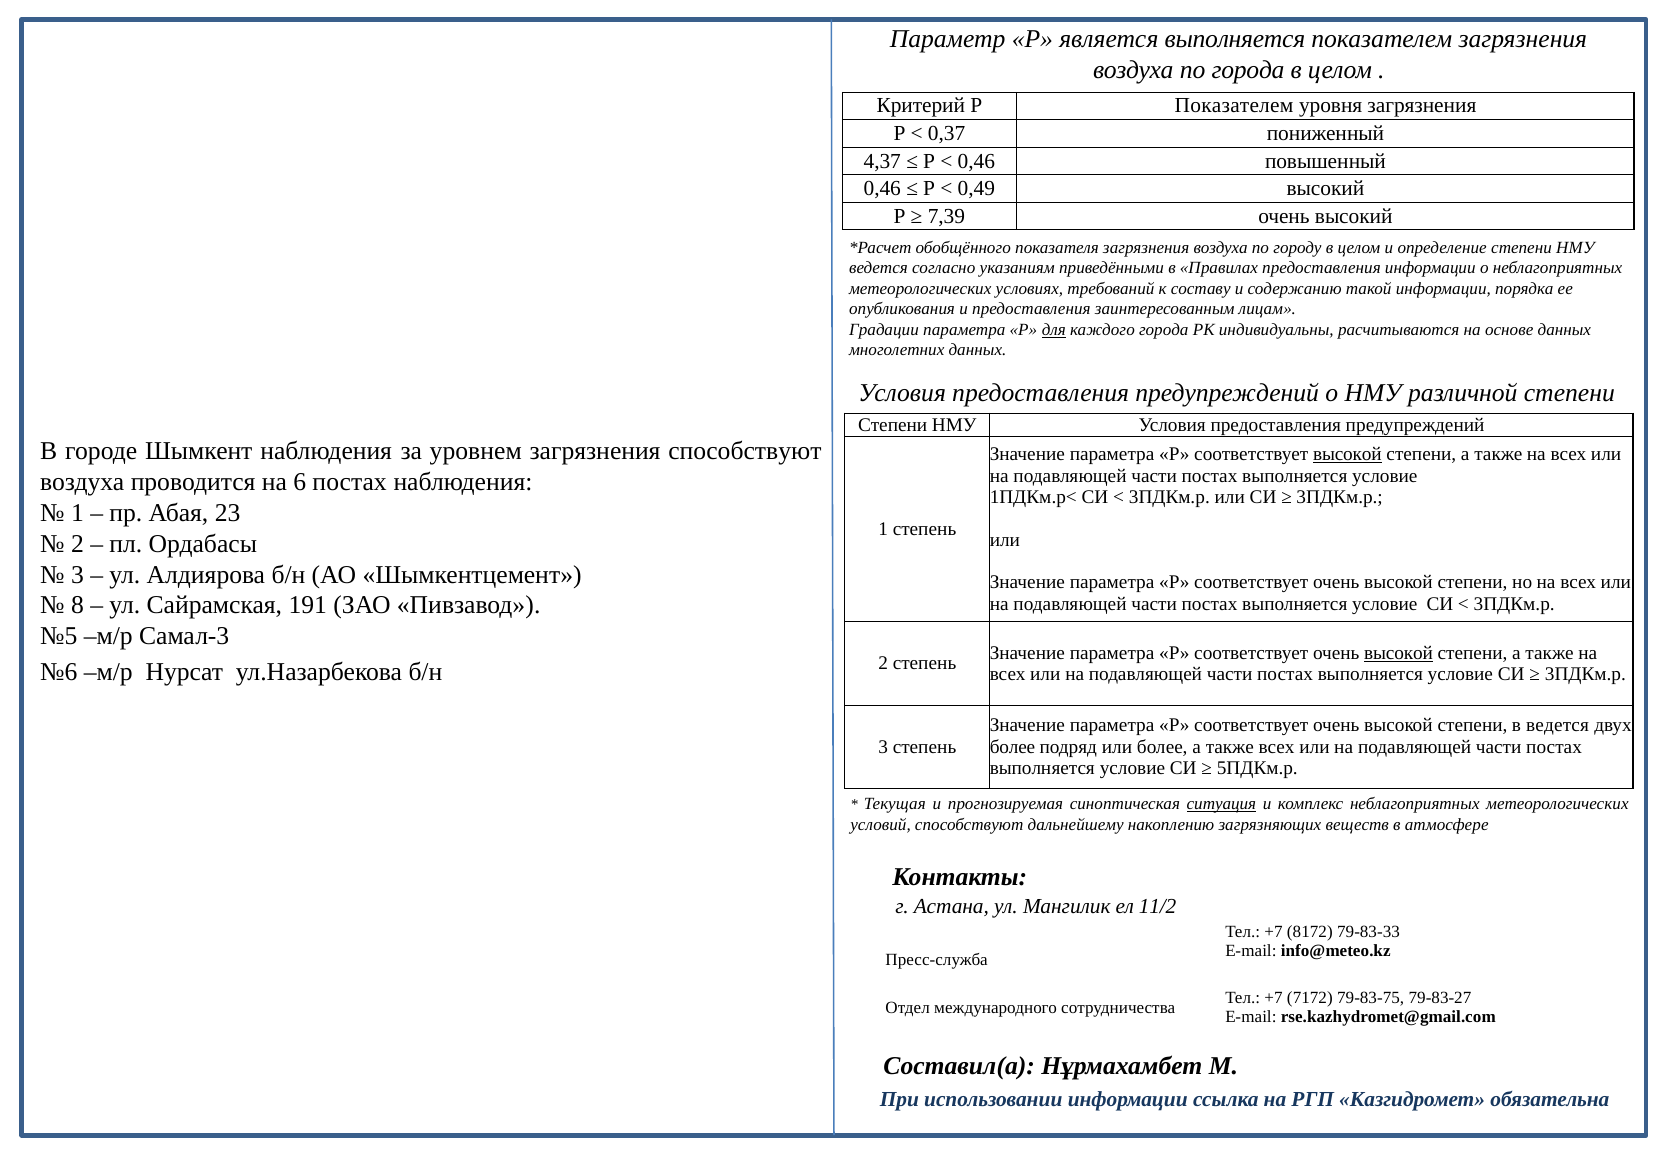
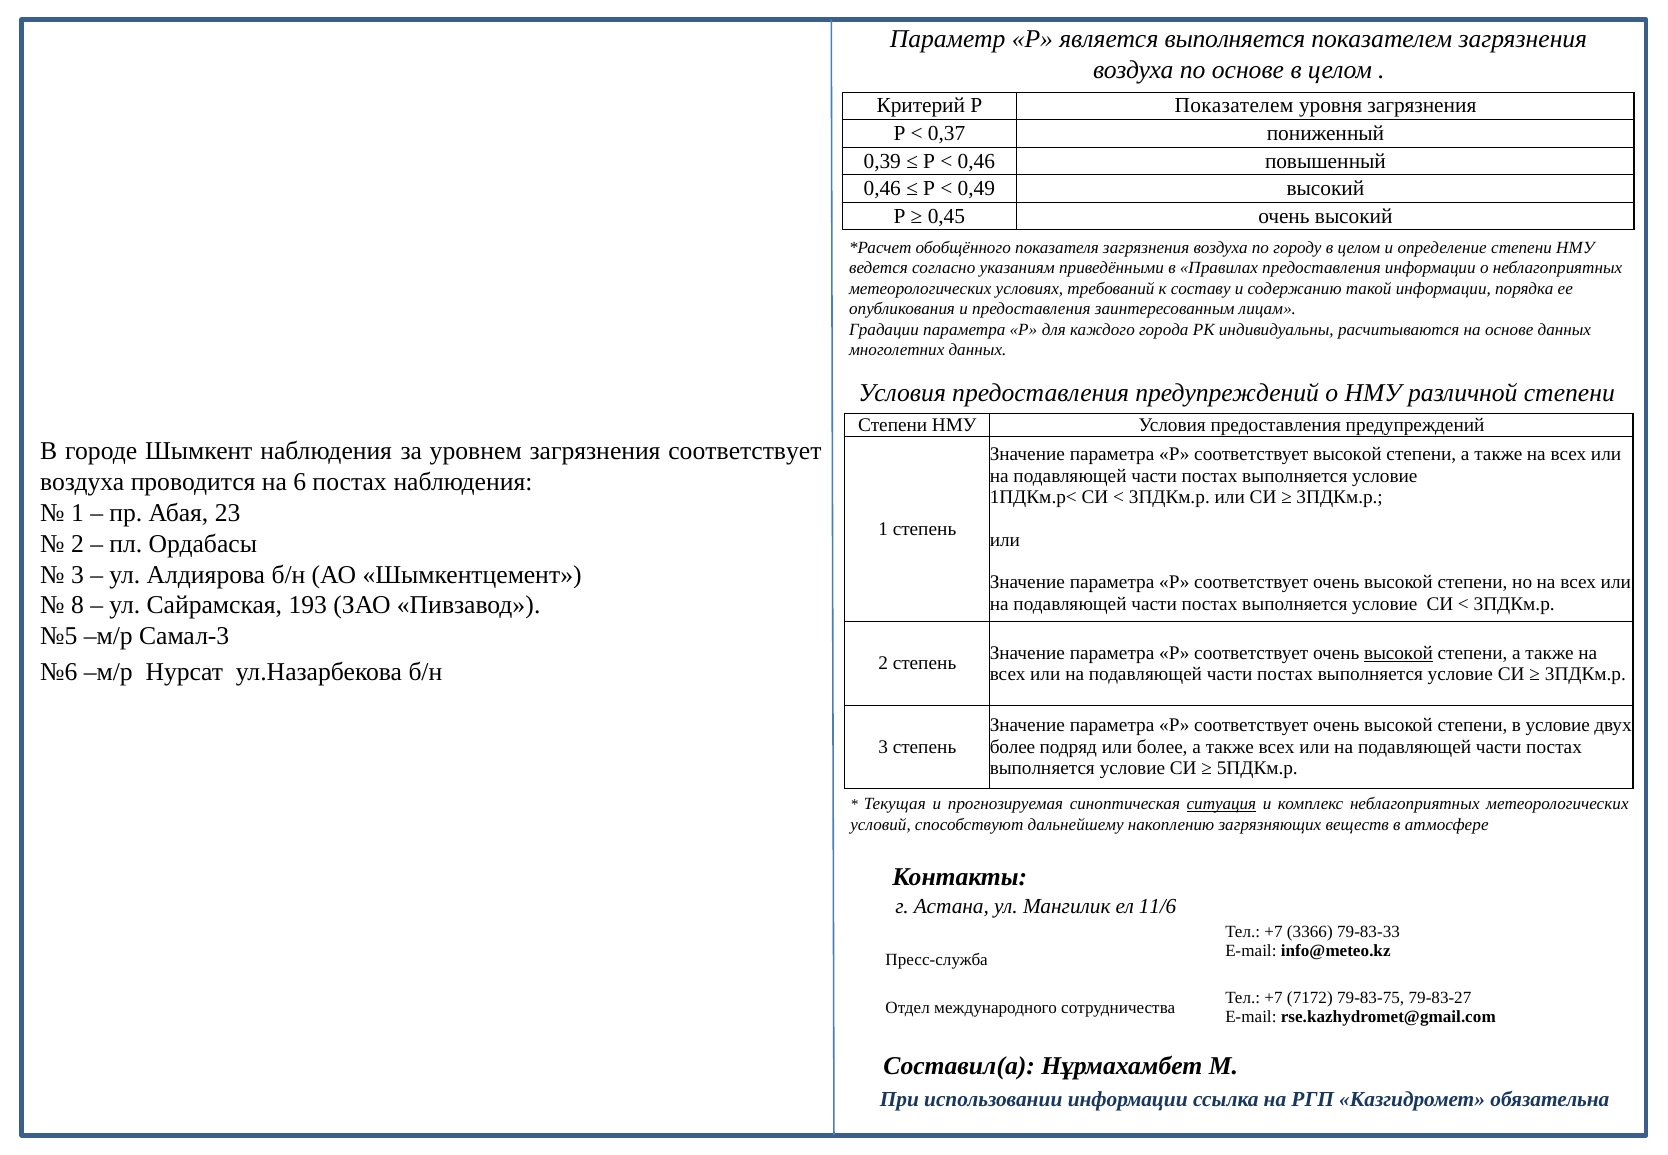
по города: города -> основе (1248, 70)
4,37: 4,37 -> 0,39 (882, 161)
7,39: 7,39 -> 0,45 (946, 216)
для underline: present -> none (1054, 330)
загрязнения способствуют: способствуют -> соответствует (745, 451)
высокой underline: present -> none (1347, 454)
191: 191 -> 193 (308, 605)
в ведется: ведется -> условие (1558, 725)
11/2: 11/2 -> 11/6 (1158, 906)
8172: 8172 -> 3366 (1310, 931)
